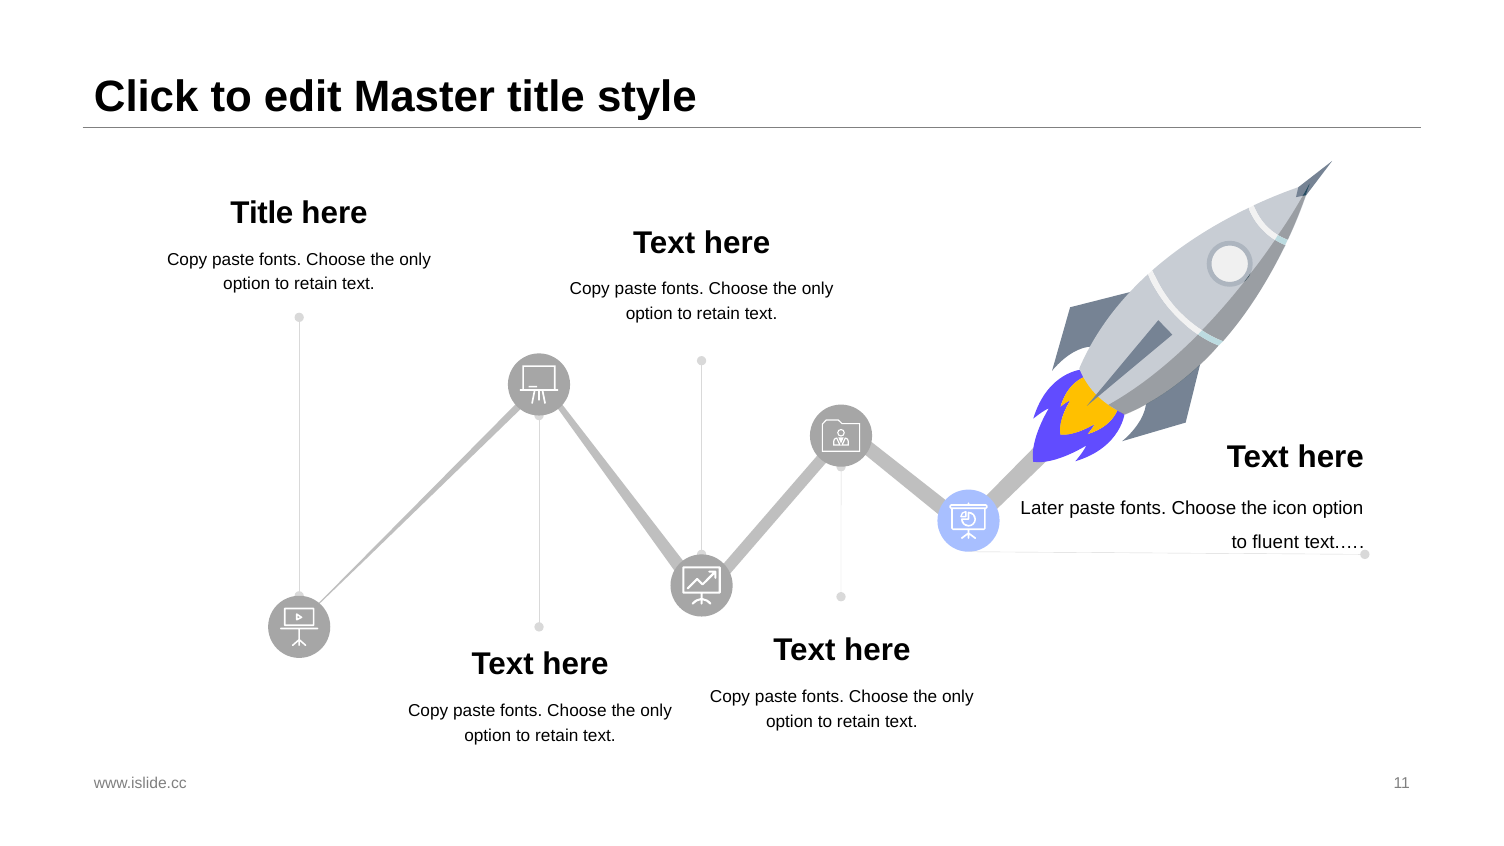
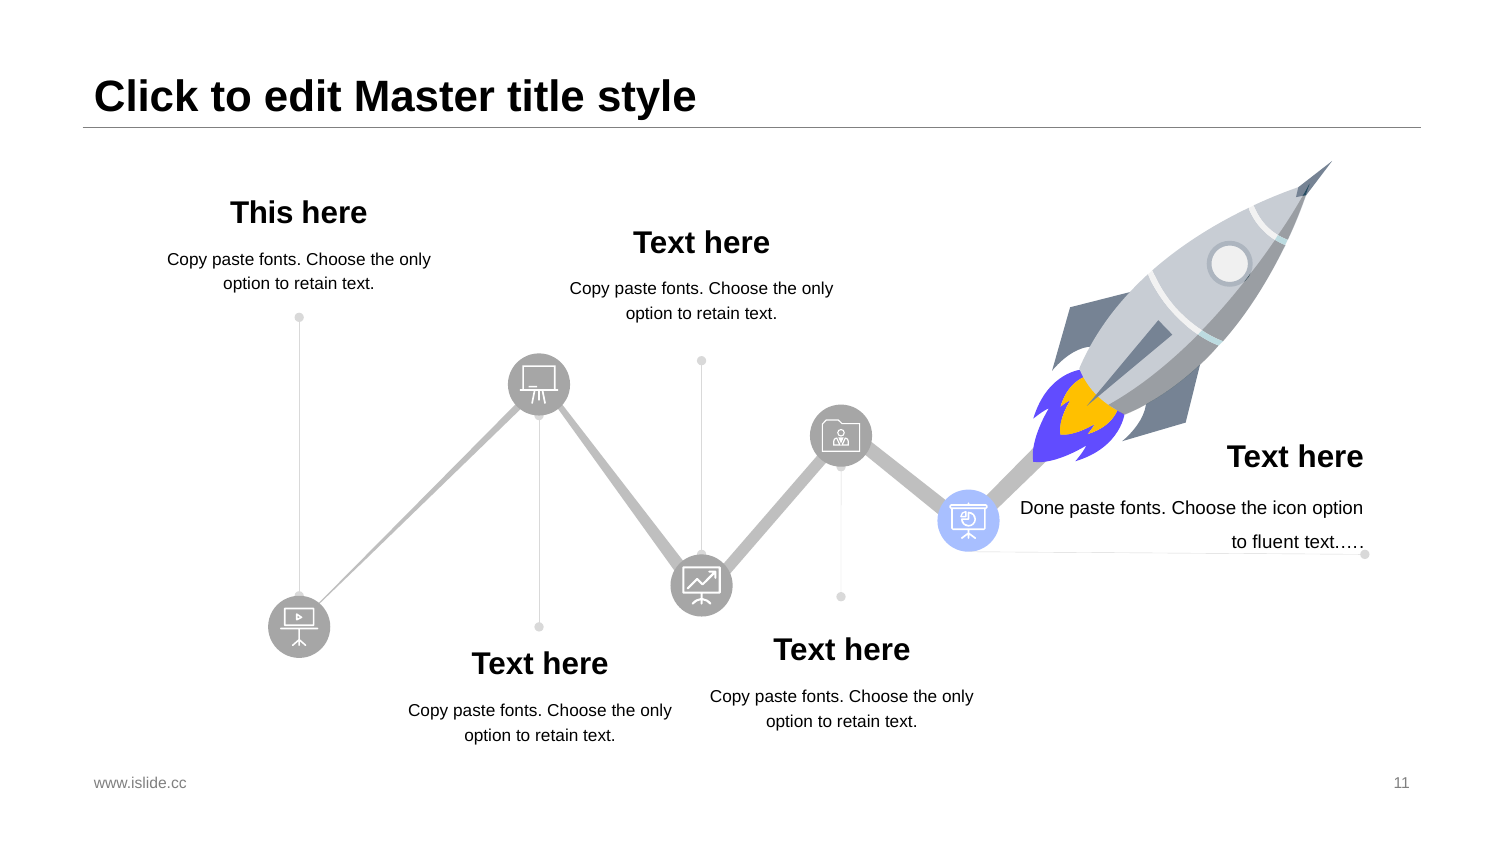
Title: Title -> This (262, 213)
Later: Later -> Done (1042, 508)
